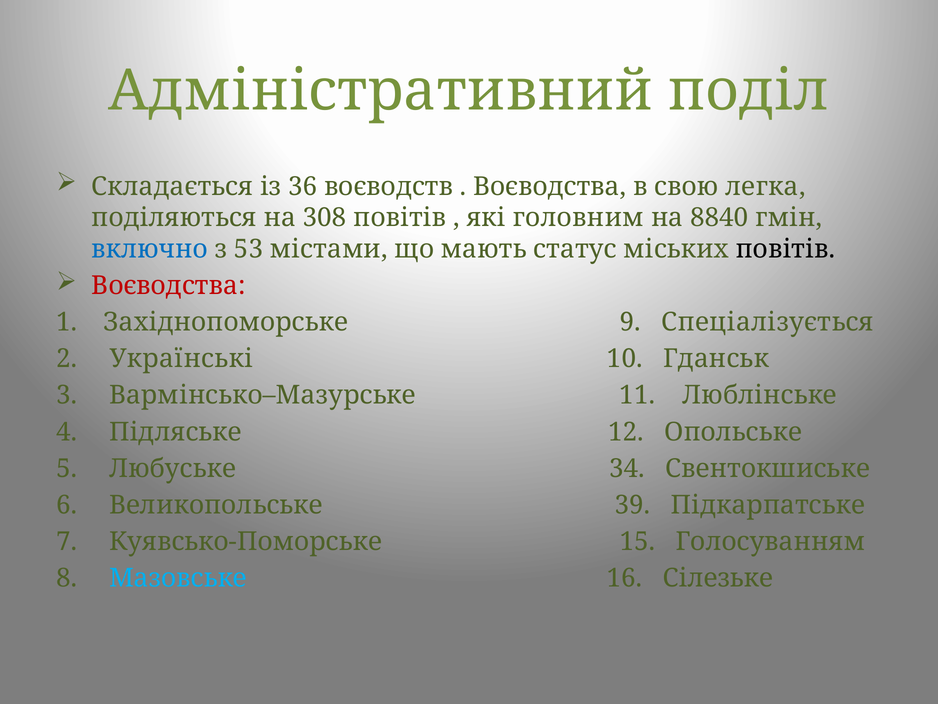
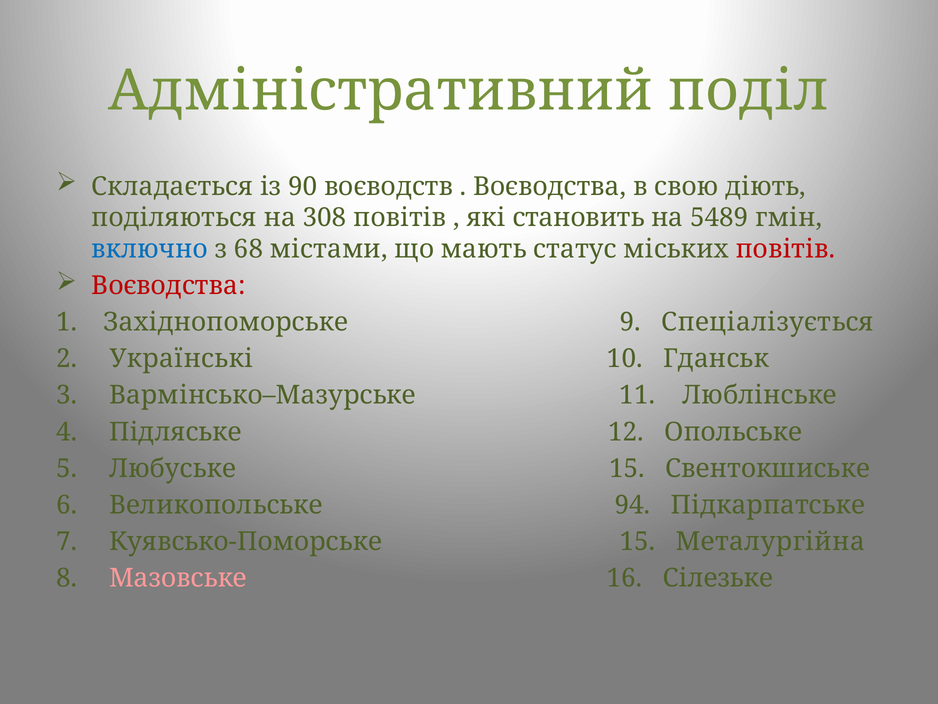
36: 36 -> 90 (303, 186)
легка: легка -> діють (765, 186)
головним: головним -> становить (579, 218)
8840: 8840 -> 5489 (719, 218)
53: 53 -> 68 (248, 249)
повітів colour: black -> red (786, 249)
Любуське 34: 34 -> 15 (627, 468)
39: 39 -> 94 (632, 505)
Голосуванням: Голосуванням -> Металургійна (770, 541)
Мазовське colour: light blue -> pink (178, 578)
